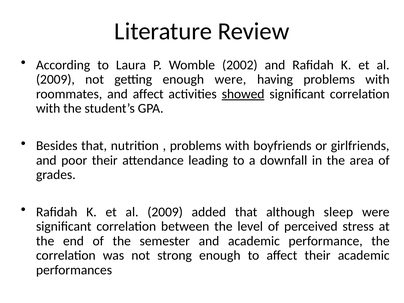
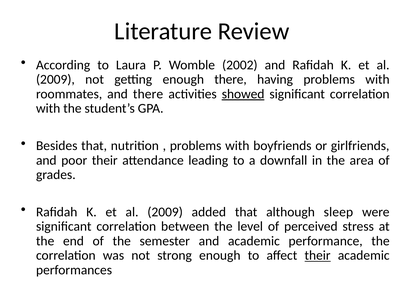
enough were: were -> there (231, 79)
and affect: affect -> there (148, 94)
their underline: none -> present (318, 256)
